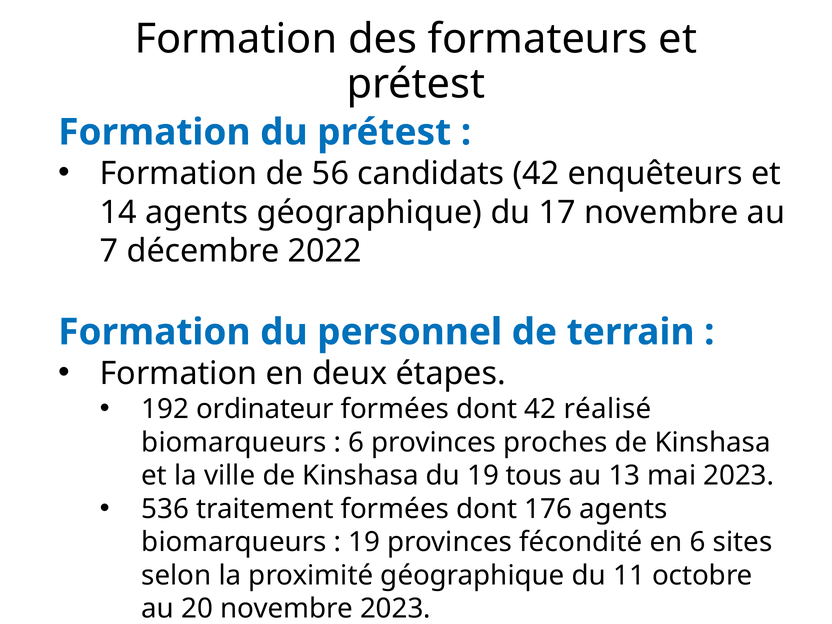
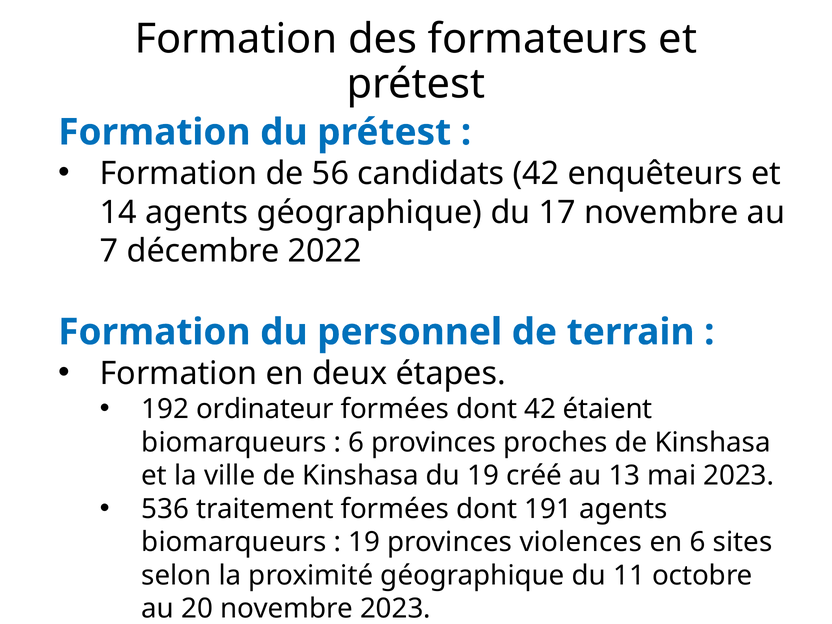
réalisé: réalisé -> étaient (608, 409)
tous: tous -> créé (534, 476)
176: 176 -> 191 (548, 509)
fécondité: fécondité -> violences (581, 542)
